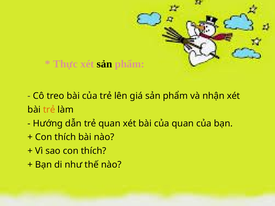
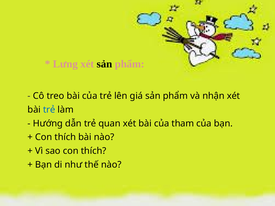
Thực: Thực -> Lưng (65, 64)
trẻ colour: orange -> blue (49, 110)
của quan: quan -> tham (183, 124)
